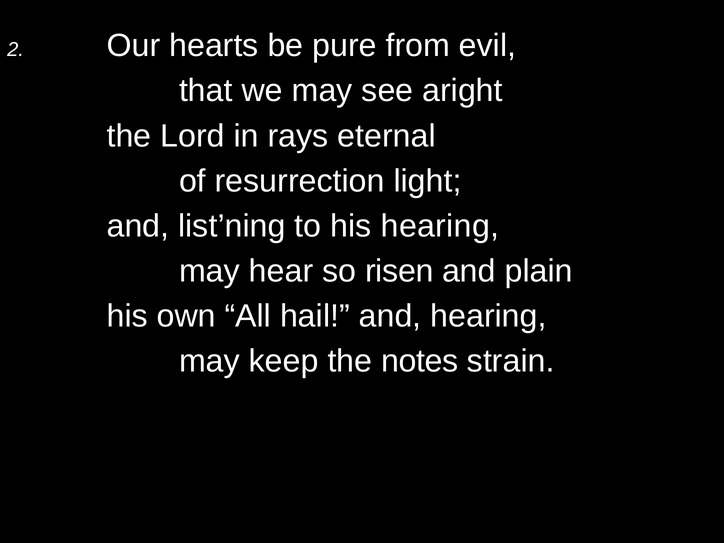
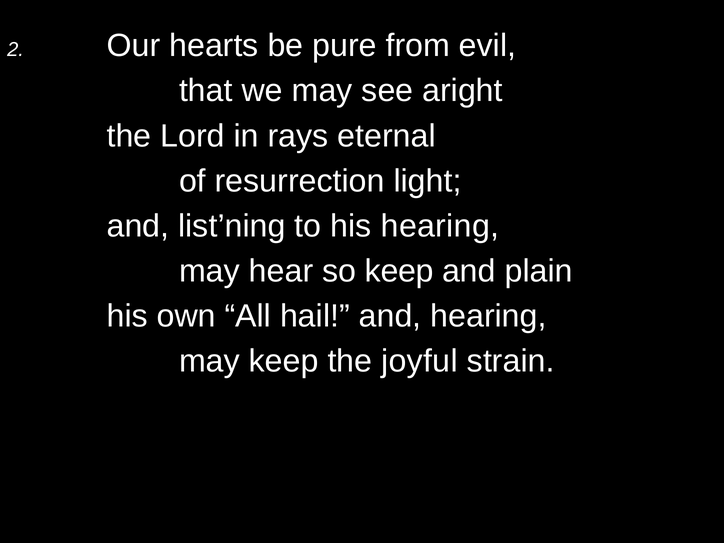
so risen: risen -> keep (399, 271)
notes: notes -> joyful (419, 361)
